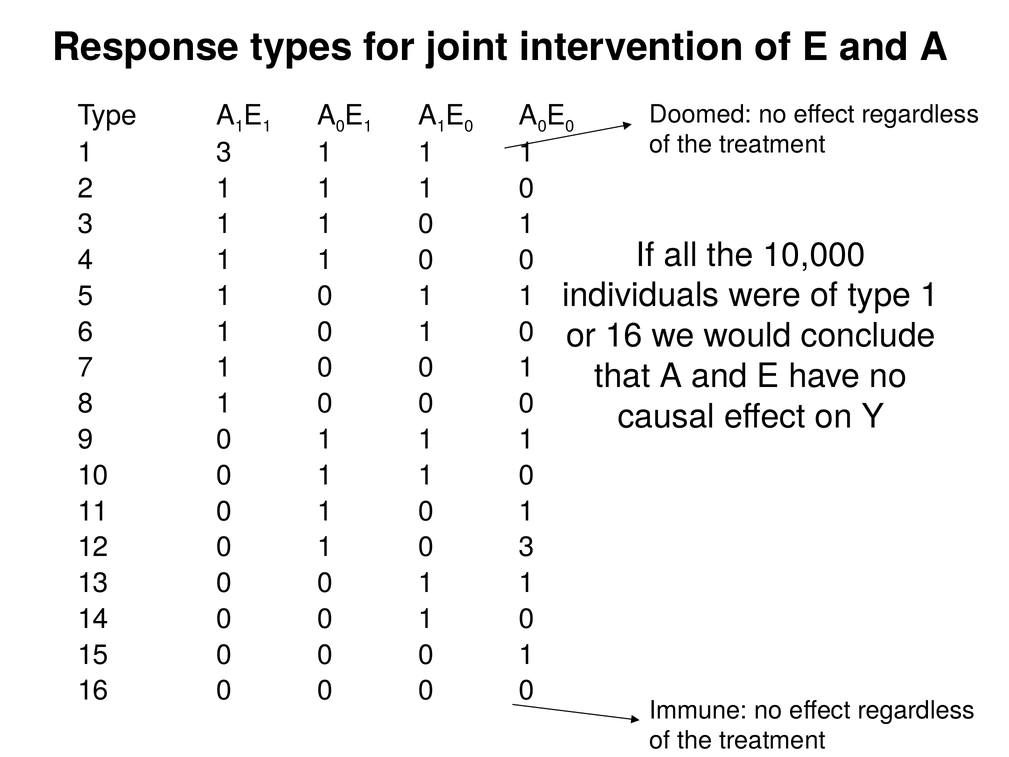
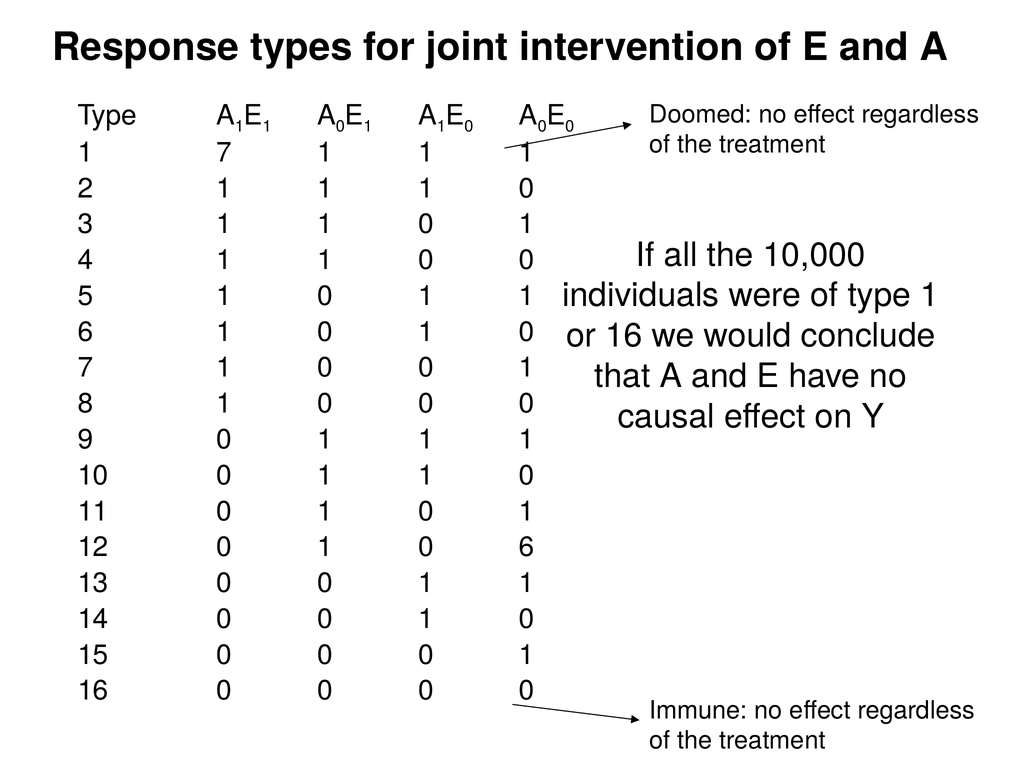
1 3: 3 -> 7 (224, 152)
0 1 0 3: 3 -> 6 (527, 547)
